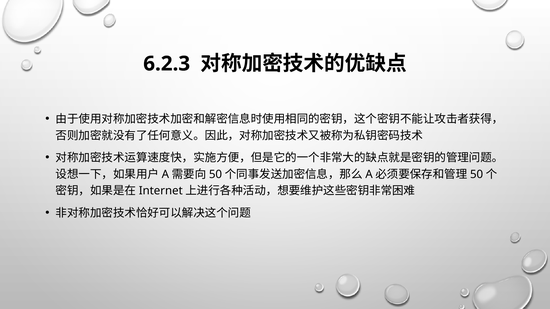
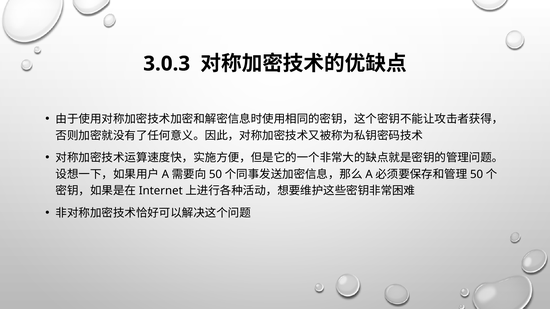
6.2.3: 6.2.3 -> 3.0.3 (167, 64)
